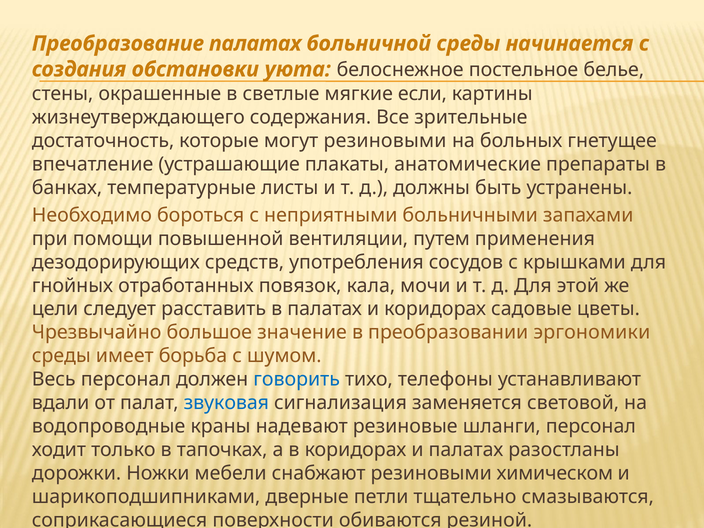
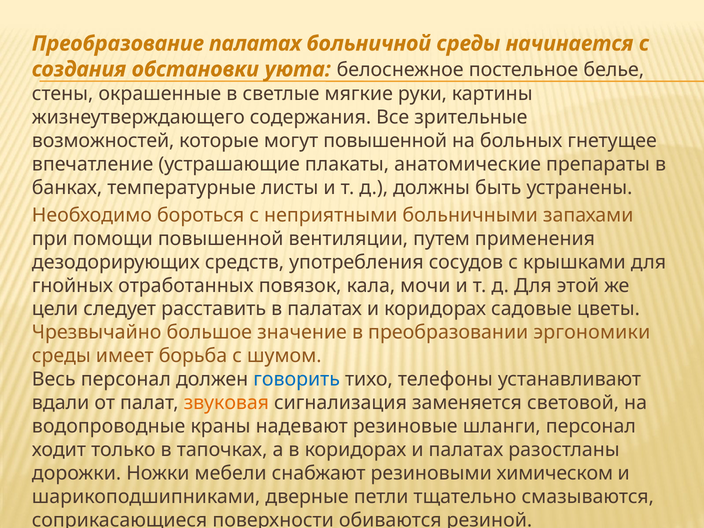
если: если -> руки (422, 94)
достаточность: достаточность -> возможностей (103, 141)
могут резиновыми: резиновыми -> повышенной (385, 141)
звуковая colour: blue -> orange (226, 403)
